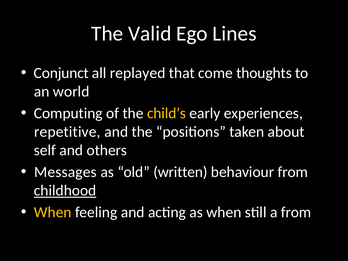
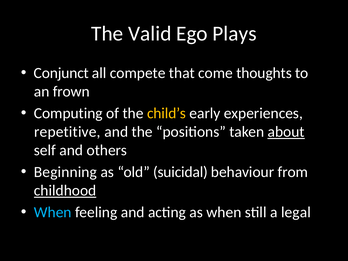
Lines: Lines -> Plays (235, 34)
replayed: replayed -> compete (138, 73)
world: world -> frown (71, 92)
about underline: none -> present (286, 132)
Messages: Messages -> Beginning (65, 172)
written: written -> suicidal (180, 172)
When colour: yellow -> light blue (53, 212)
a from: from -> legal (296, 212)
